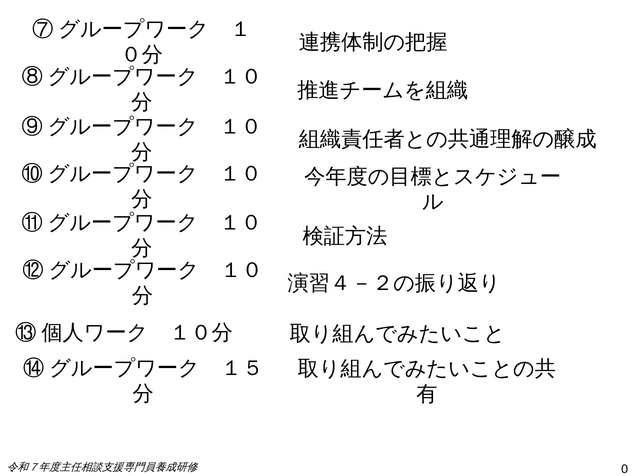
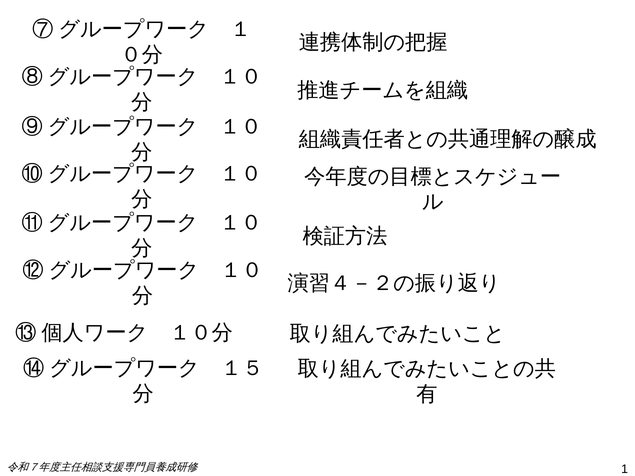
0: 0 -> 1 (625, 469)
